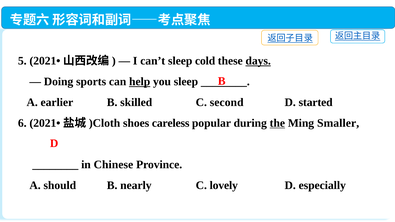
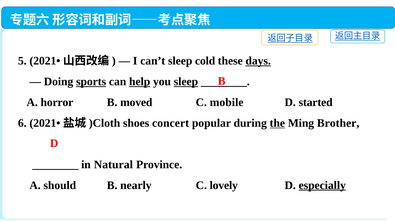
sports underline: none -> present (91, 82)
sleep underline: none -> present (186, 82)
earlier: earlier -> horror (57, 102)
skilled: skilled -> moved (136, 102)
second: second -> mobile (227, 102)
careless: careless -> concert (171, 123)
Smaller: Smaller -> Brother (338, 123)
Chinese: Chinese -> Natural (113, 165)
especially underline: none -> present (322, 185)
